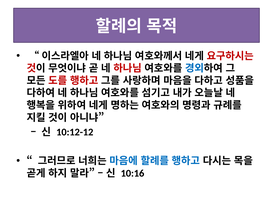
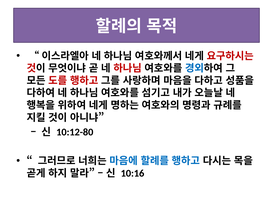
10:12-12: 10:12-12 -> 10:12-80 (75, 132)
